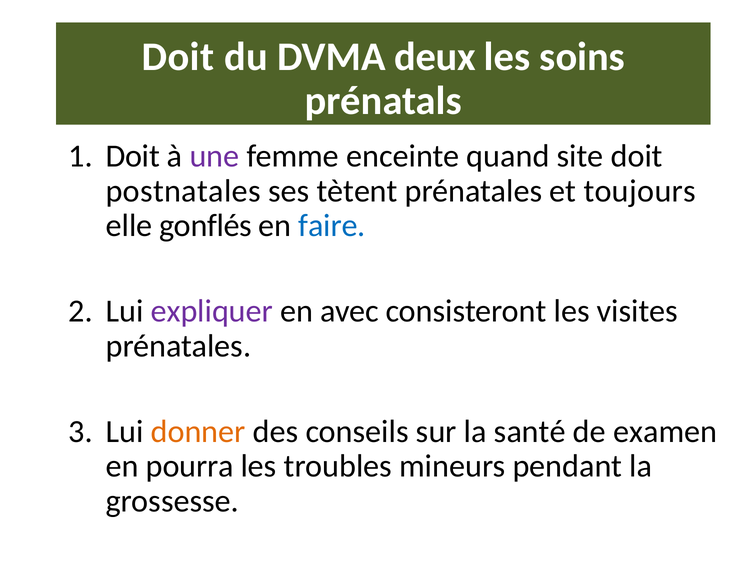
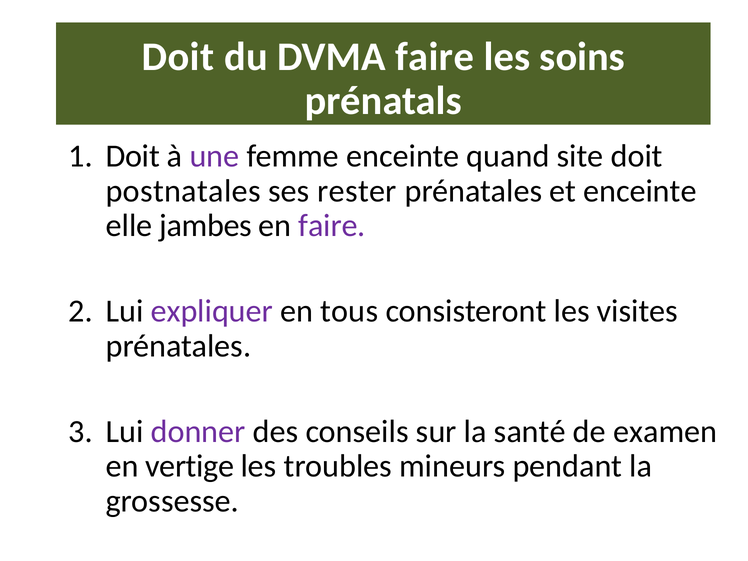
DVMA deux: deux -> faire (435, 57)
tètent: tètent -> rester (357, 191)
et toujours: toujours -> enceinte (640, 191)
gonflés: gonflés -> jambes (206, 226)
faire colour: blue -> purple (332, 226)
avec: avec -> tous (349, 311)
donner colour: orange -> purple (198, 432)
pourra: pourra -> vertige (190, 466)
